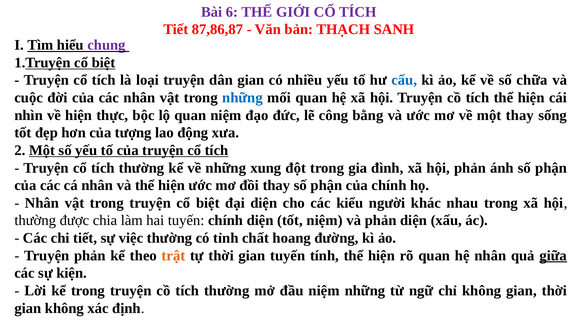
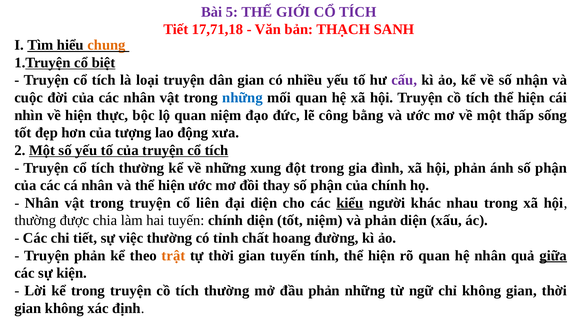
6: 6 -> 5 (232, 12)
87,86,87: 87,86,87 -> 17,71,18 (217, 29)
chung colour: purple -> orange (107, 45)
cấu colour: blue -> purple (404, 80)
chữa: chữa -> nhận (532, 80)
một thay: thay -> thấp (520, 115)
truyện cổ biệt: biệt -> liên (208, 203)
kiểu underline: none -> present (350, 203)
đầu niệm: niệm -> phản (324, 291)
